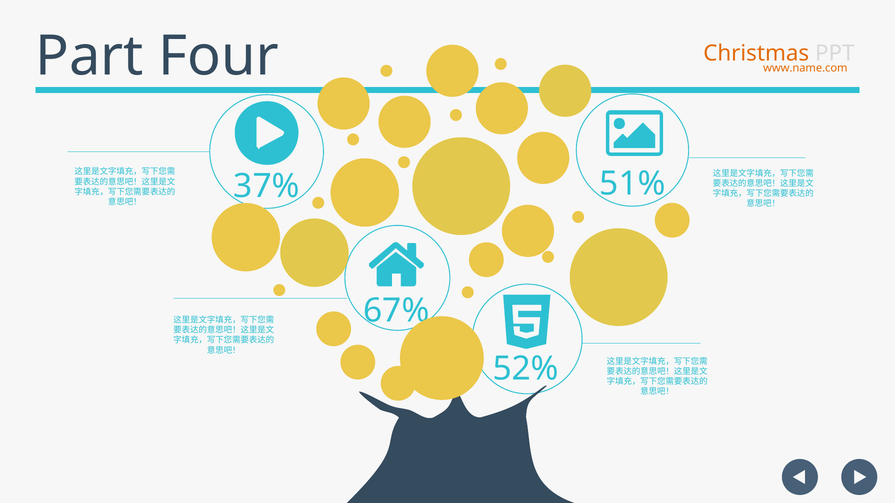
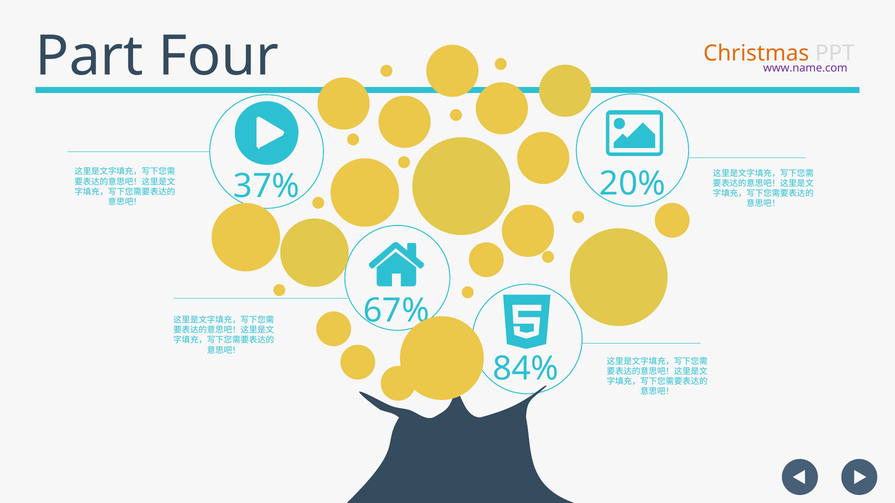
www.name.com colour: orange -> purple (805, 68)
51%: 51% -> 20% (632, 184)
52%: 52% -> 84% (526, 369)
